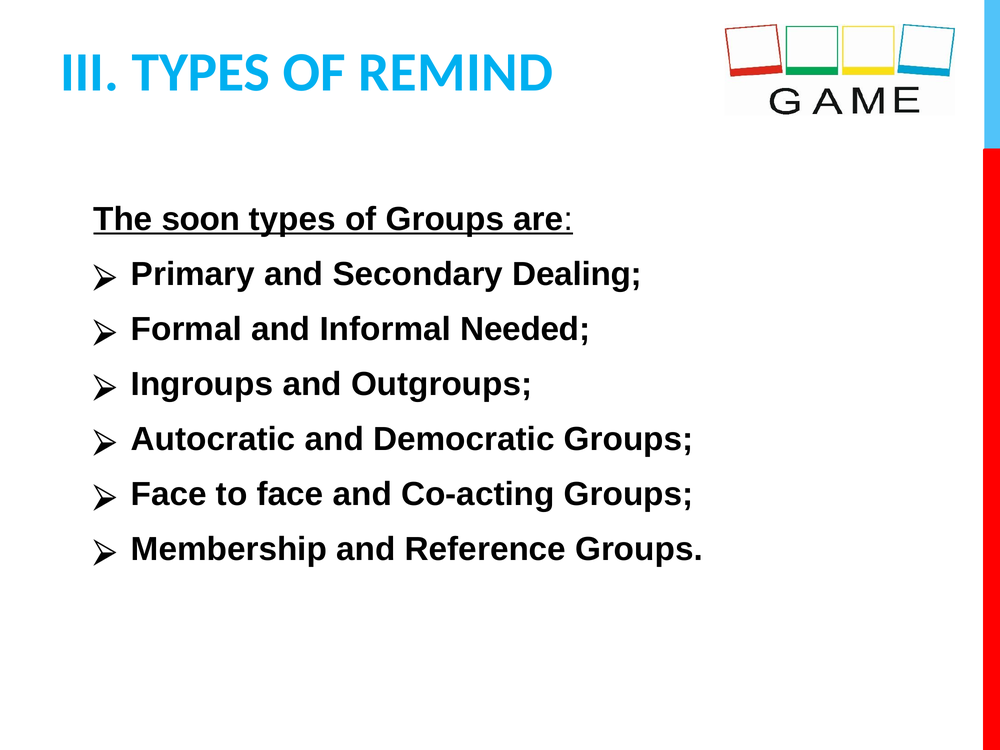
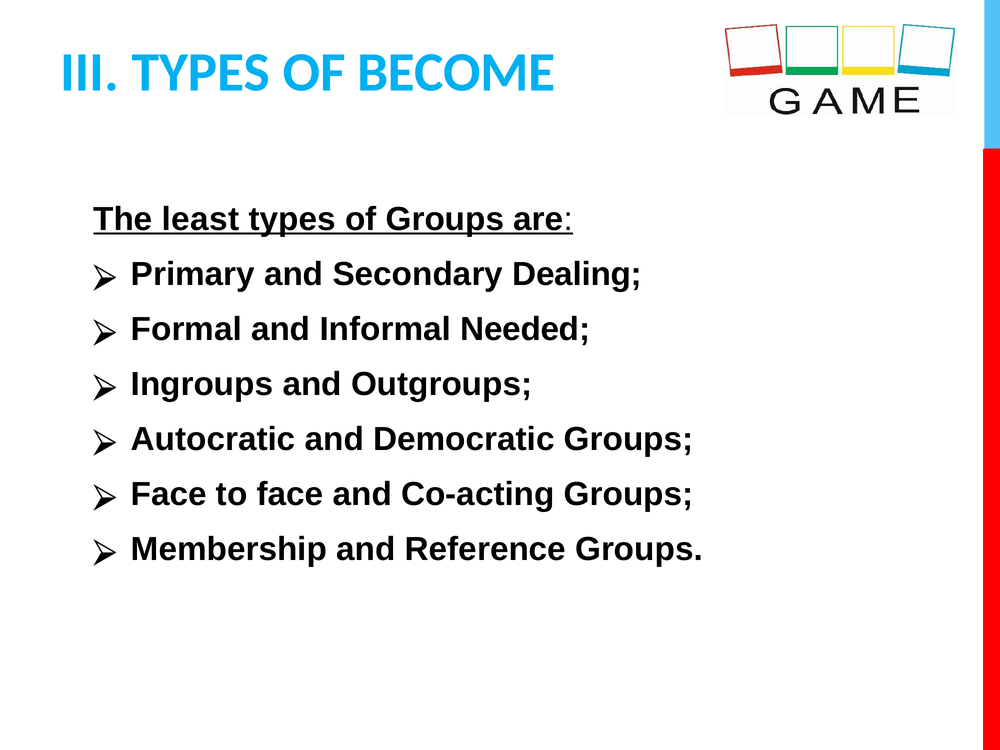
REMIND: REMIND -> BECOME (456, 72)
soon: soon -> least (200, 219)
